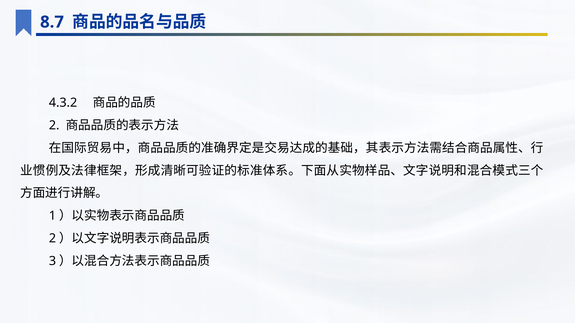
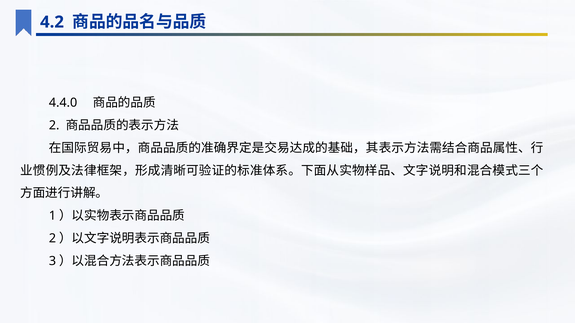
8.7: 8.7 -> 4.2 (52, 22)
4.3.2: 4.3.2 -> 4.4.0 (63, 103)
